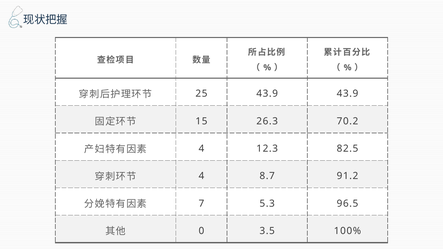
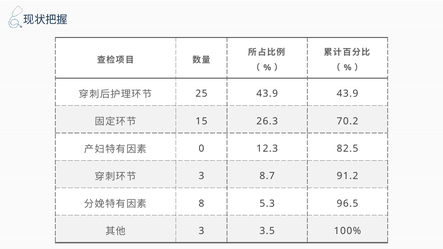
4: 4 -> 0 (201, 149)
4: 4 -> 3 (201, 176)
7: 7 -> 8 (201, 204)
0: 0 -> 3 (201, 231)
